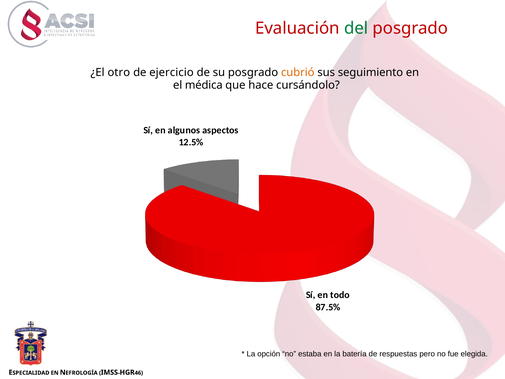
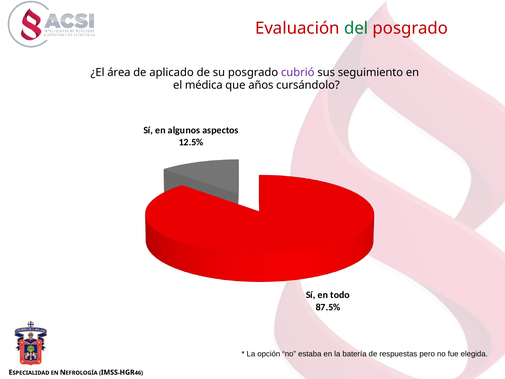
otro: otro -> área (119, 72)
ejercicio: ejercicio -> aplicado (172, 72)
cubrió colour: orange -> purple (298, 72)
hace: hace -> años (261, 85)
